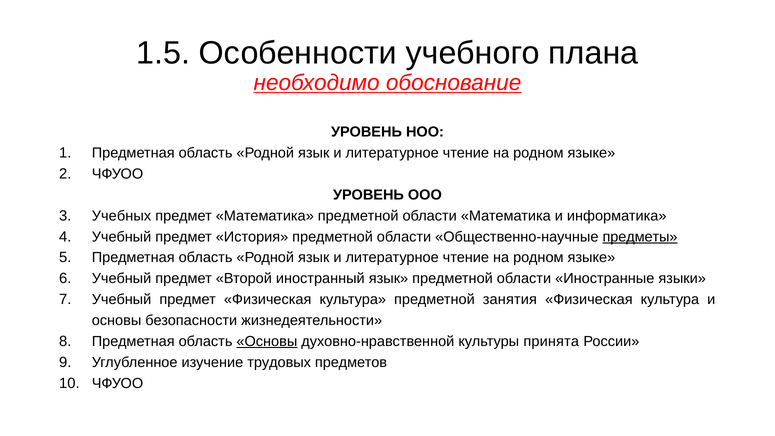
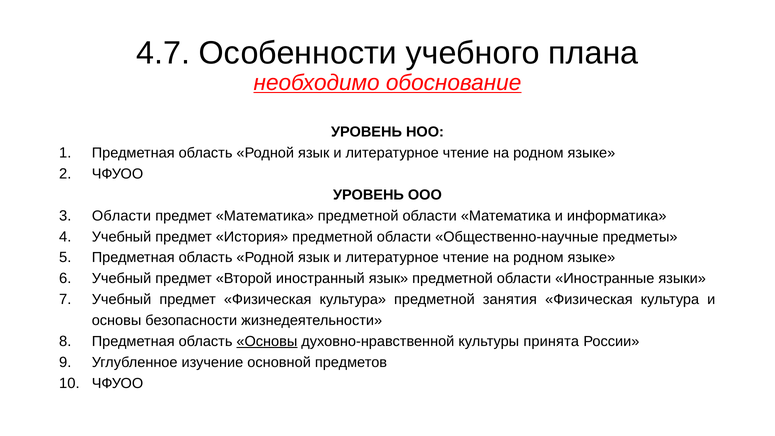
1.5: 1.5 -> 4.7 (163, 53)
Учебных: Учебных -> Области (121, 216)
предметы underline: present -> none (640, 237)
трудовых: трудовых -> основной (279, 362)
